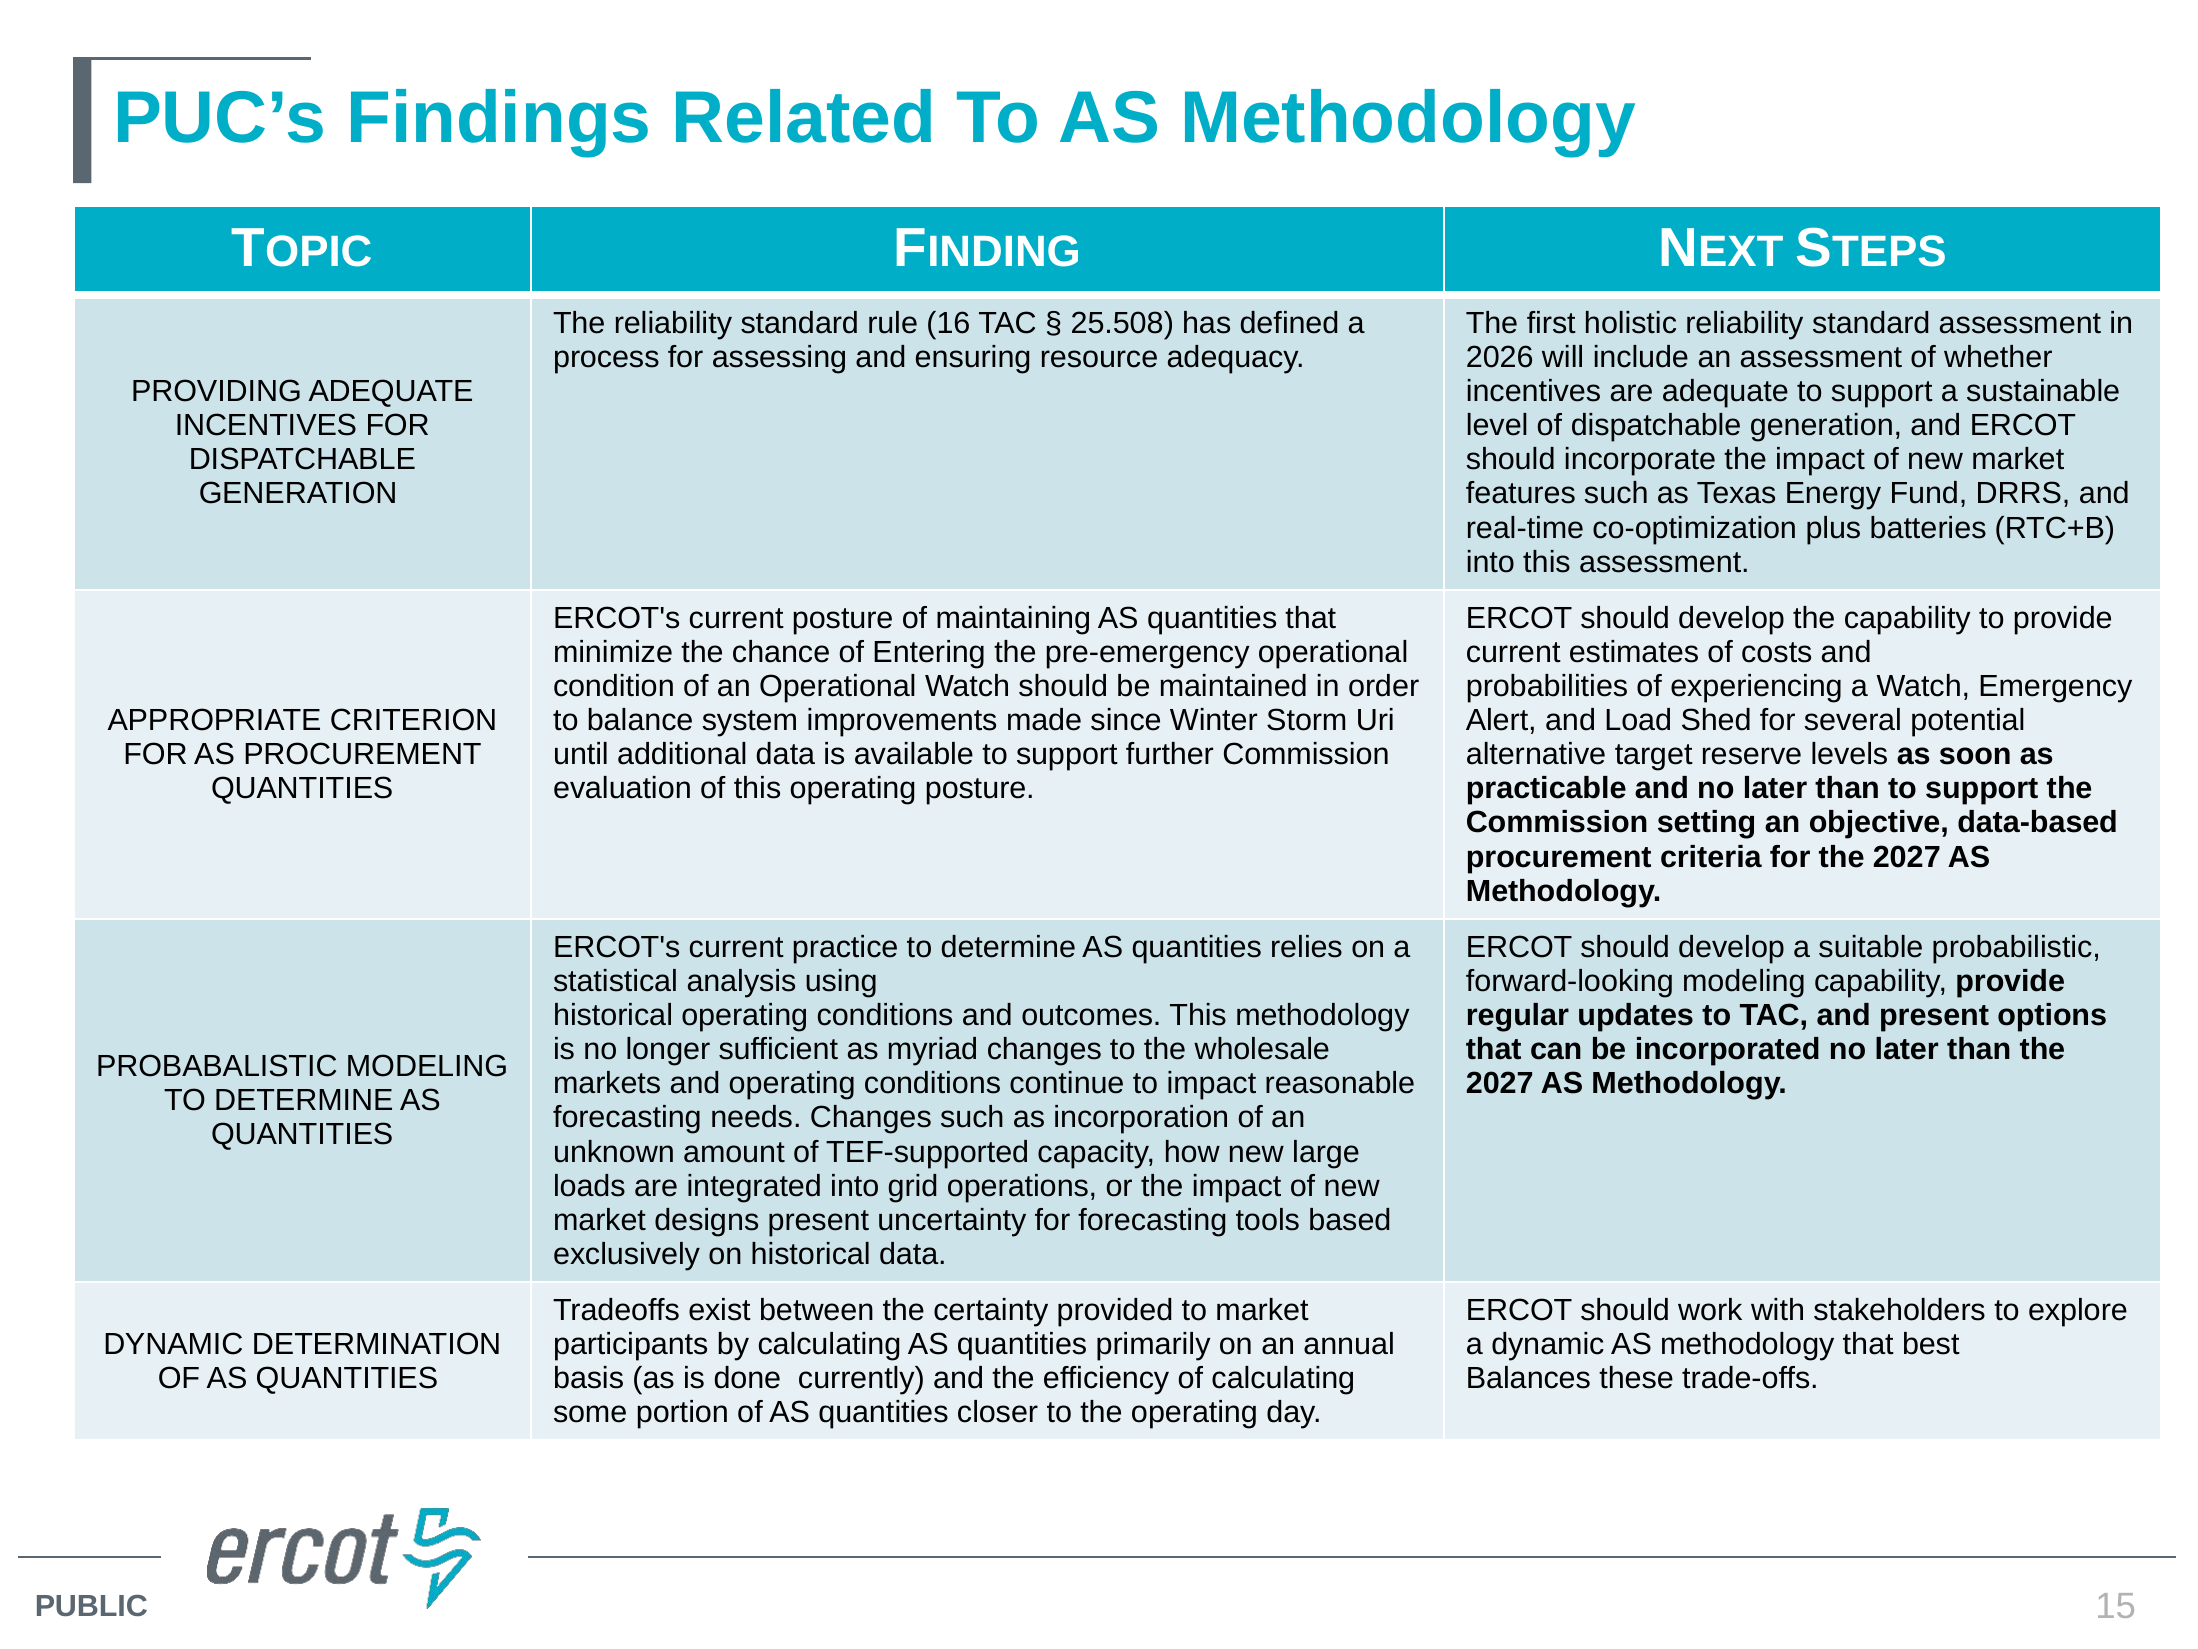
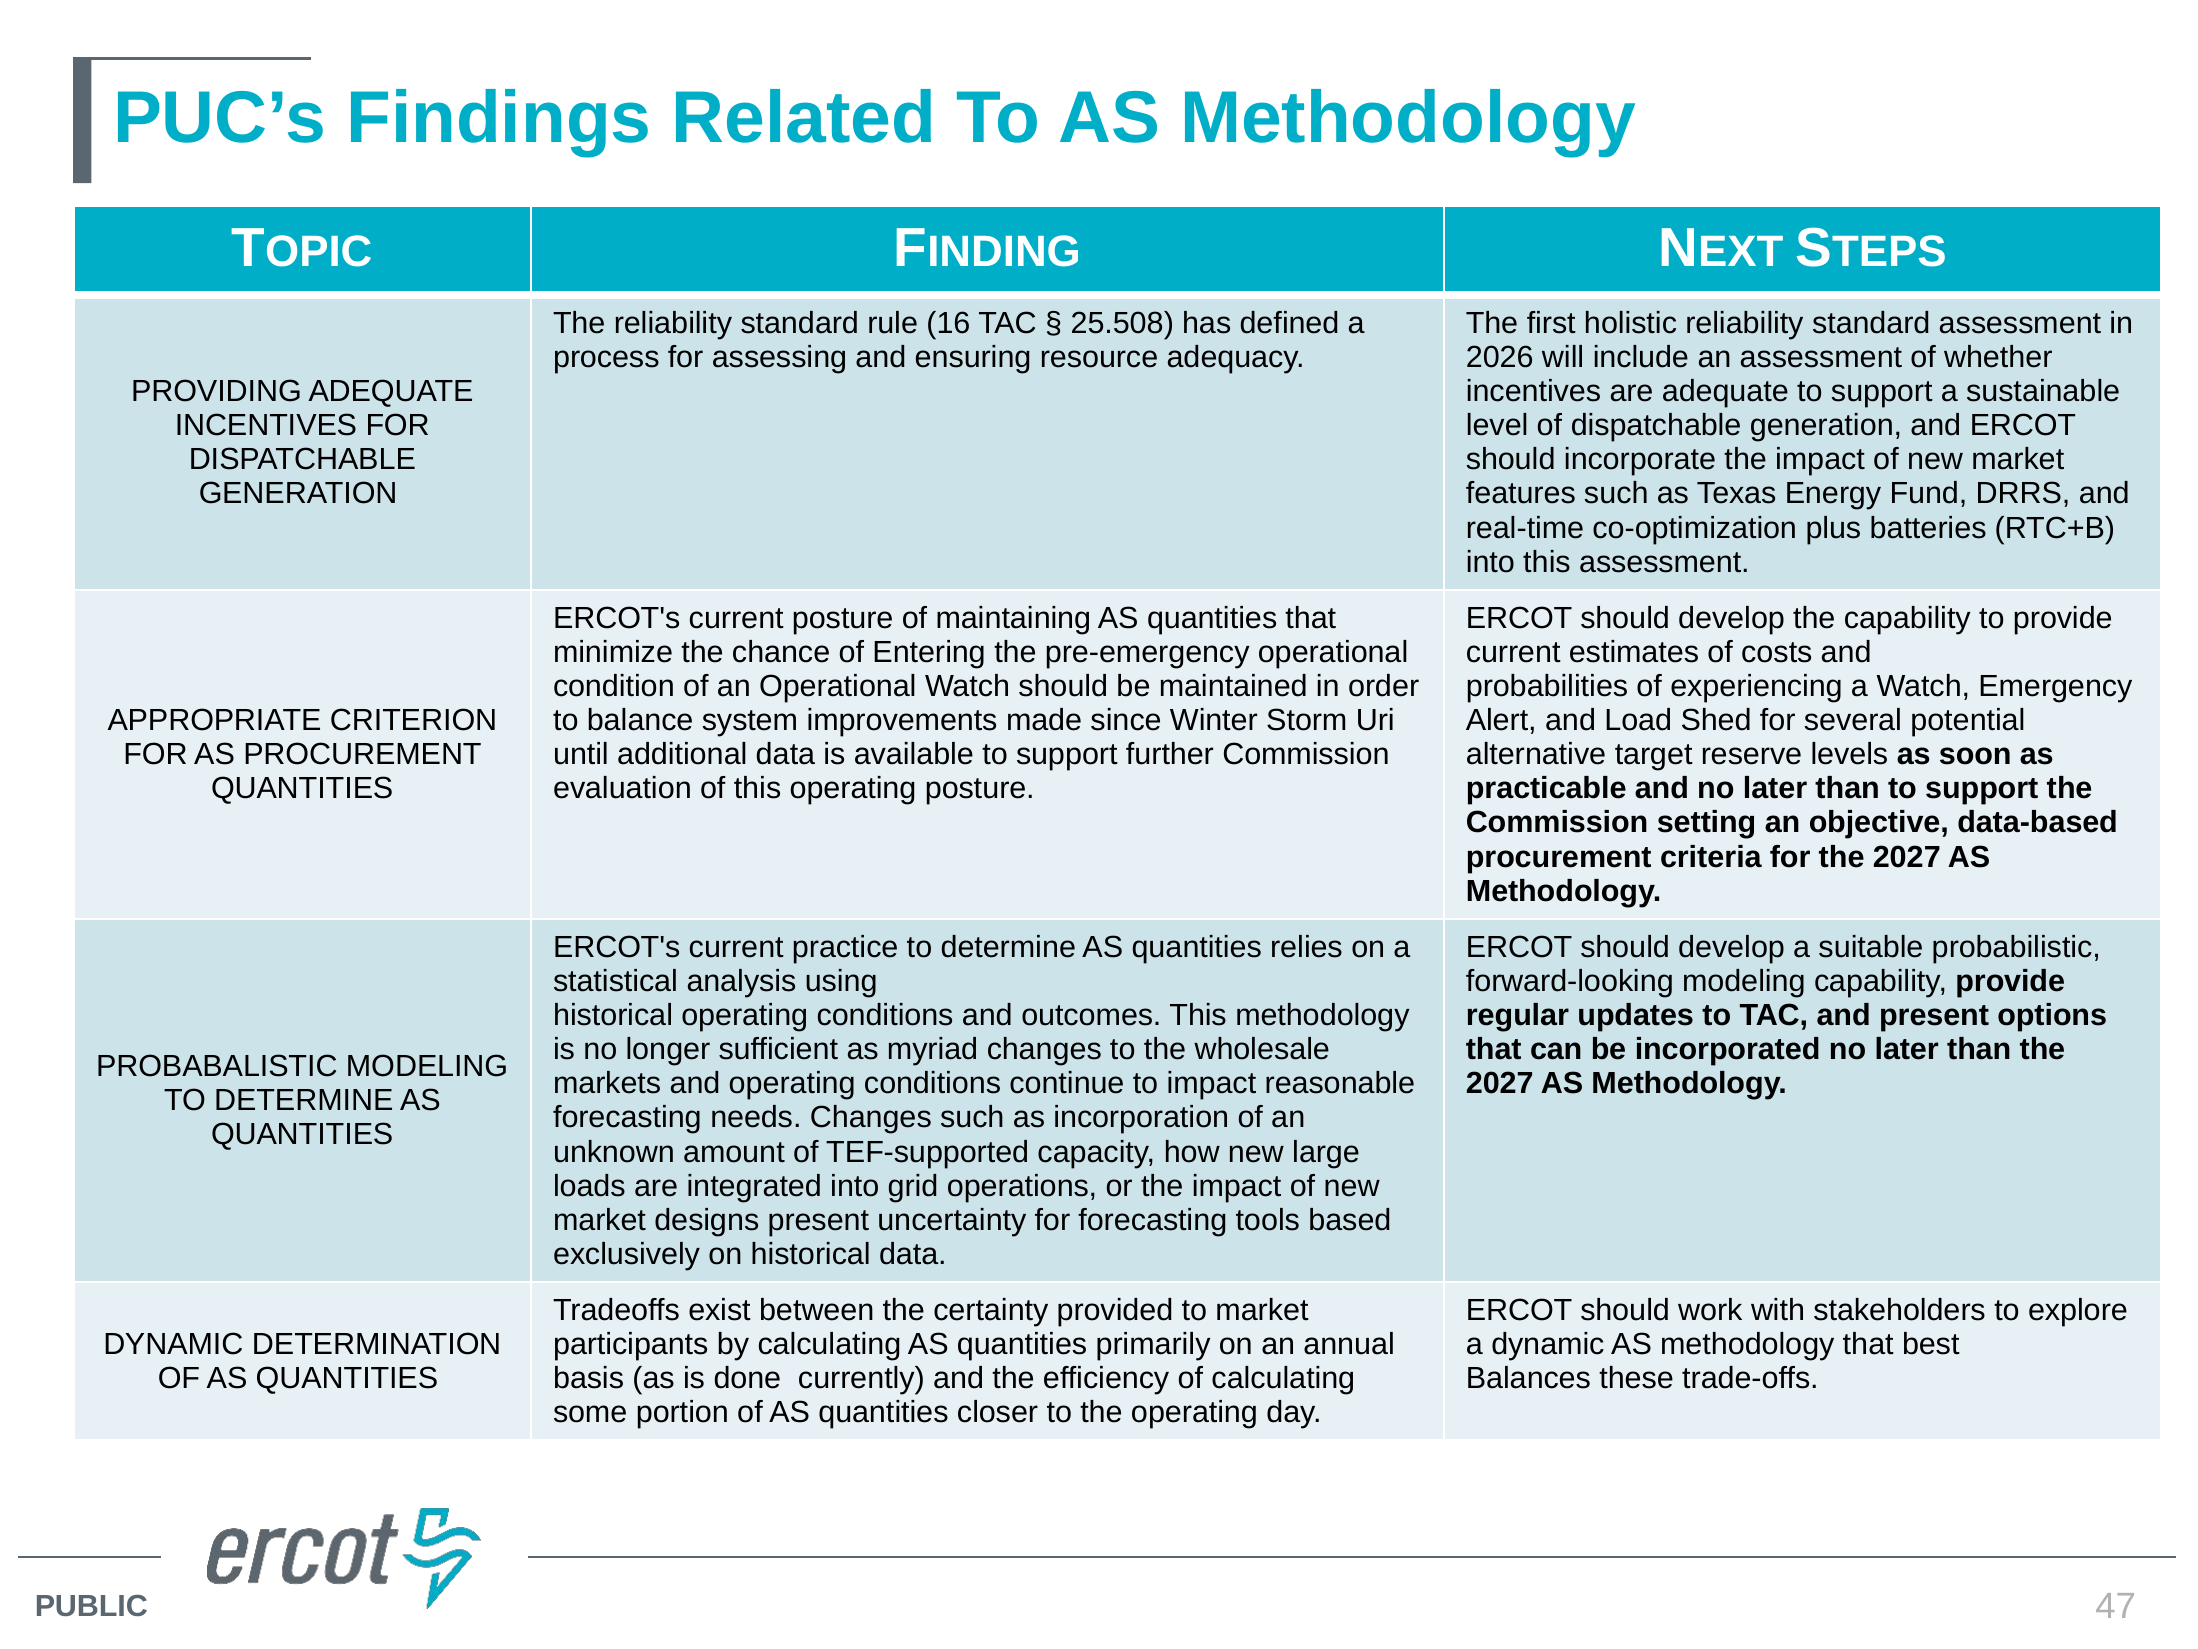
15: 15 -> 47 (2116, 1606)
